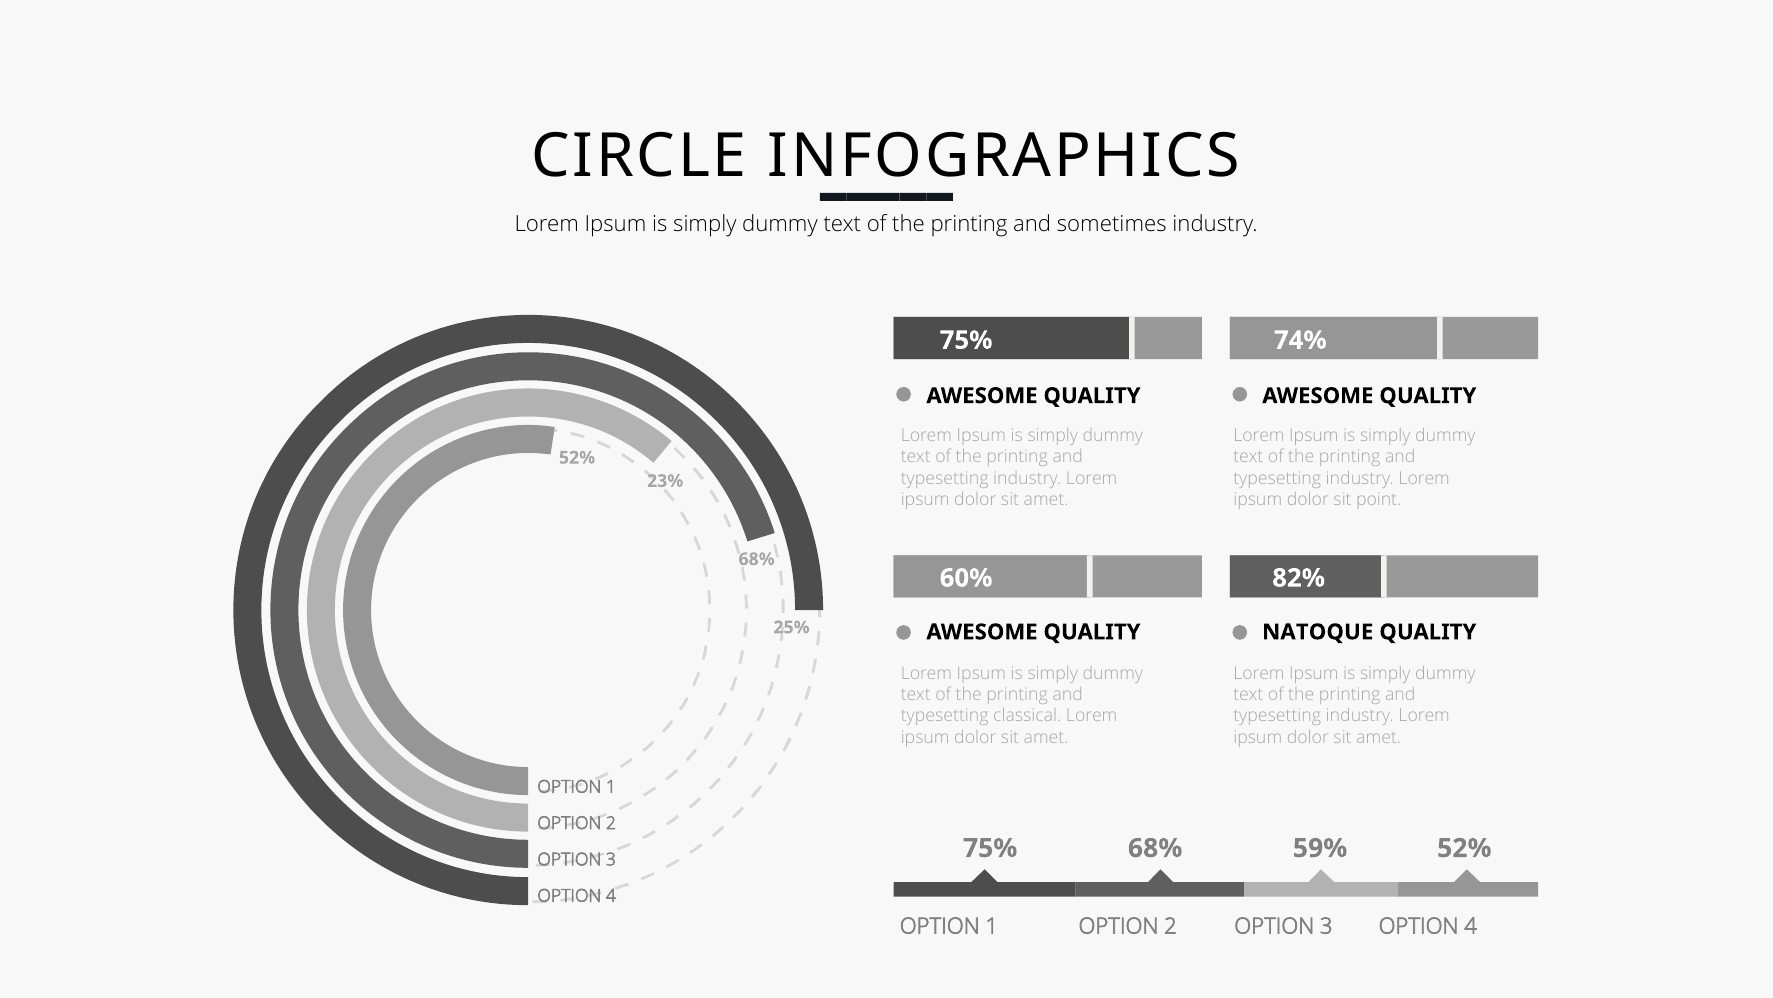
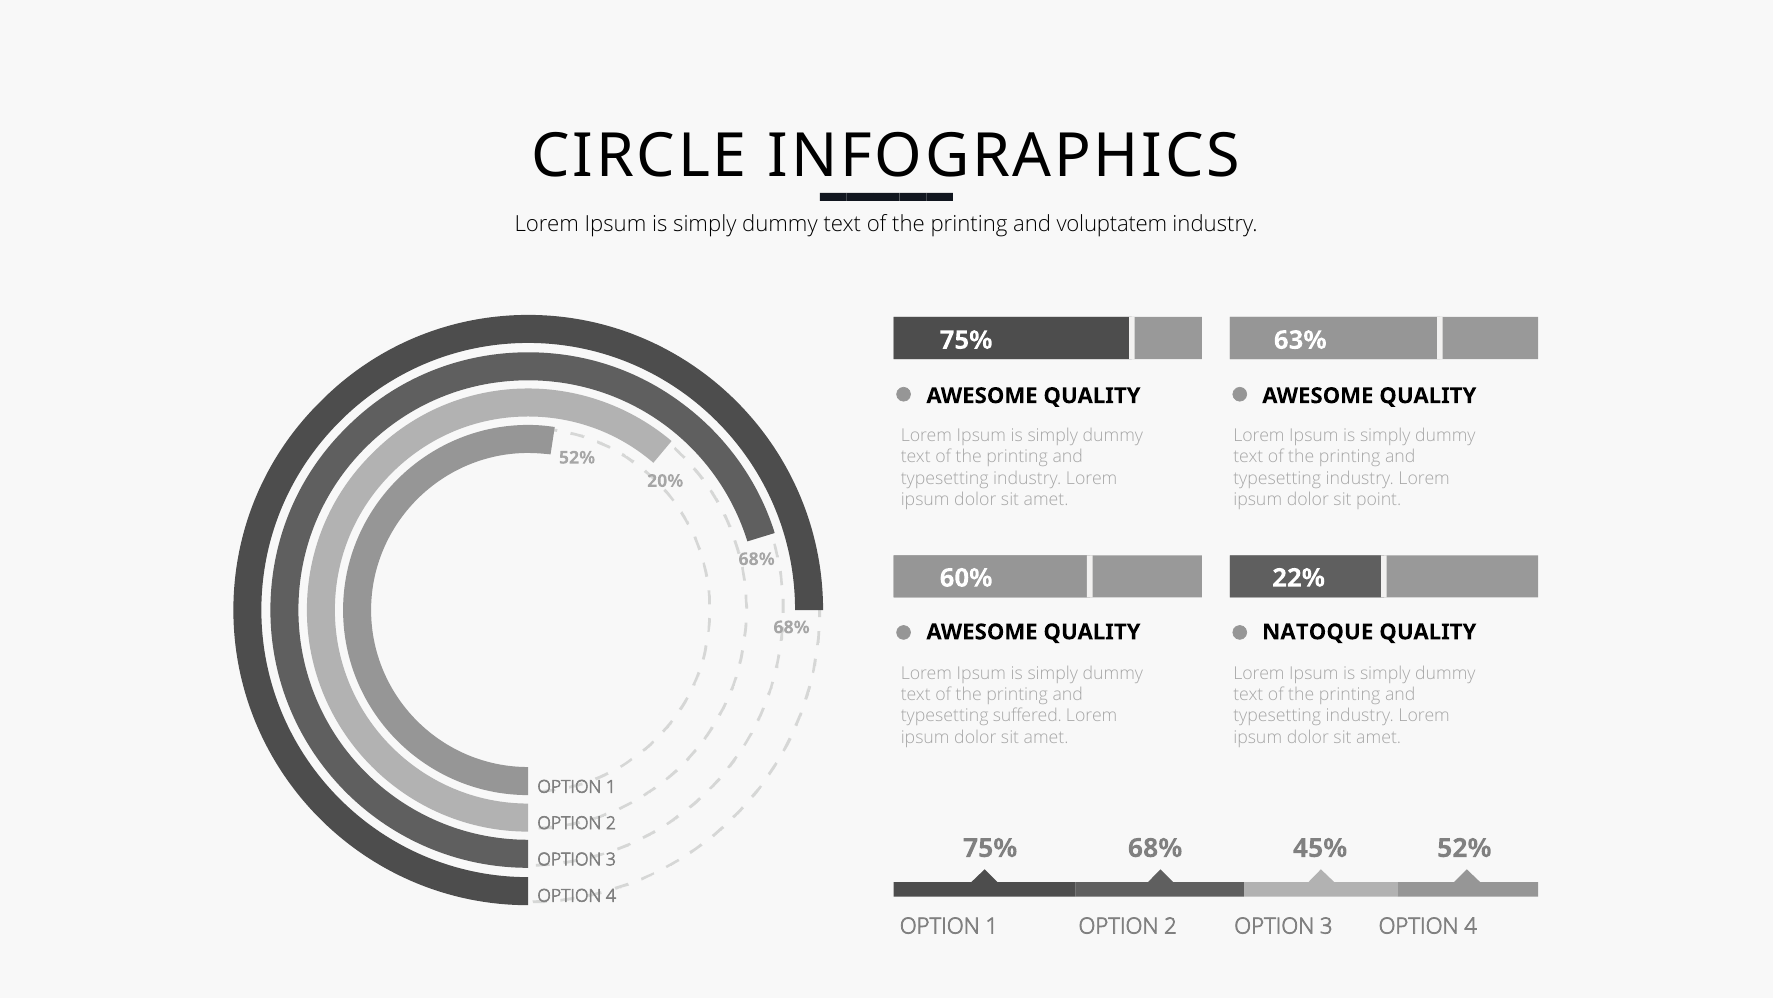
sometimes: sometimes -> voluptatem (1112, 224)
74%: 74% -> 63% (1300, 340)
23%: 23% -> 20% (665, 481)
82%: 82% -> 22% (1299, 578)
25%: 25% -> 68% (792, 627)
classical: classical -> suffered (1027, 716)
59%: 59% -> 45% (1320, 848)
